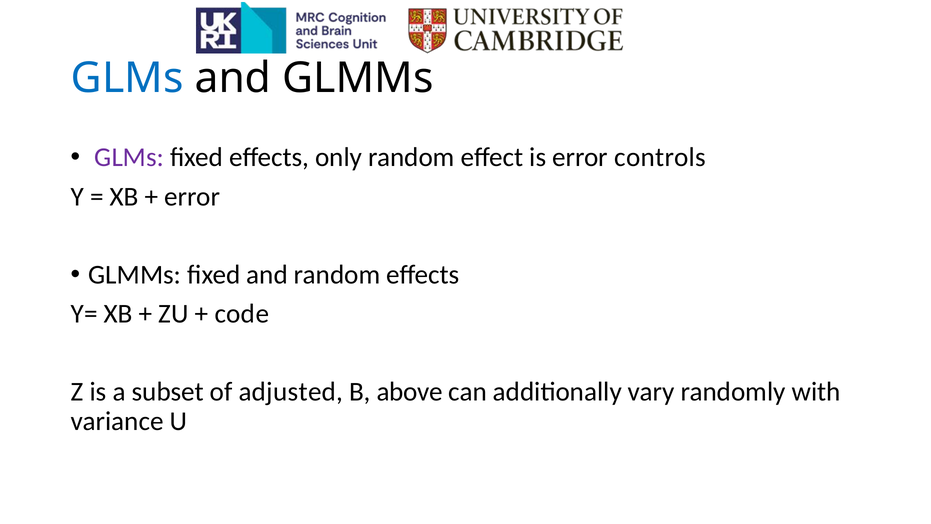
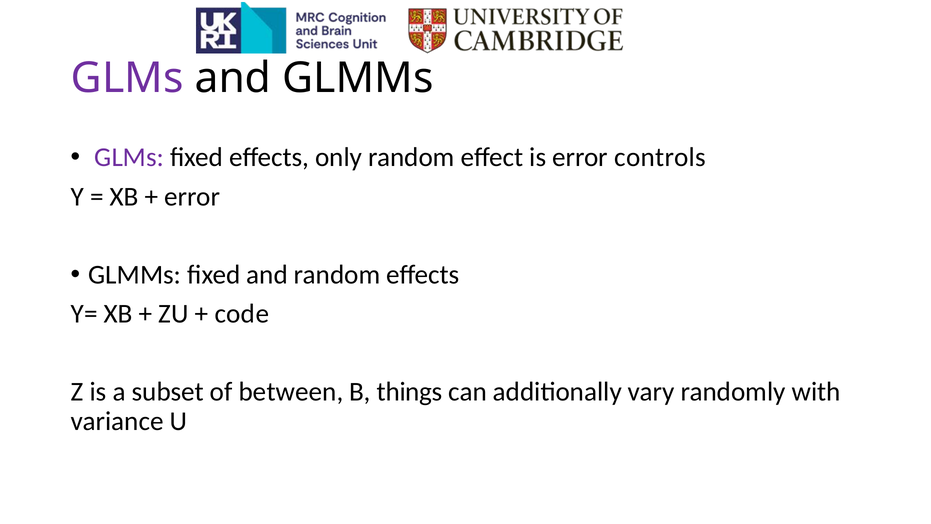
GLMs colour: blue -> purple (127, 78)
adjusted: adjusted -> between (291, 392)
above: above -> things (410, 392)
